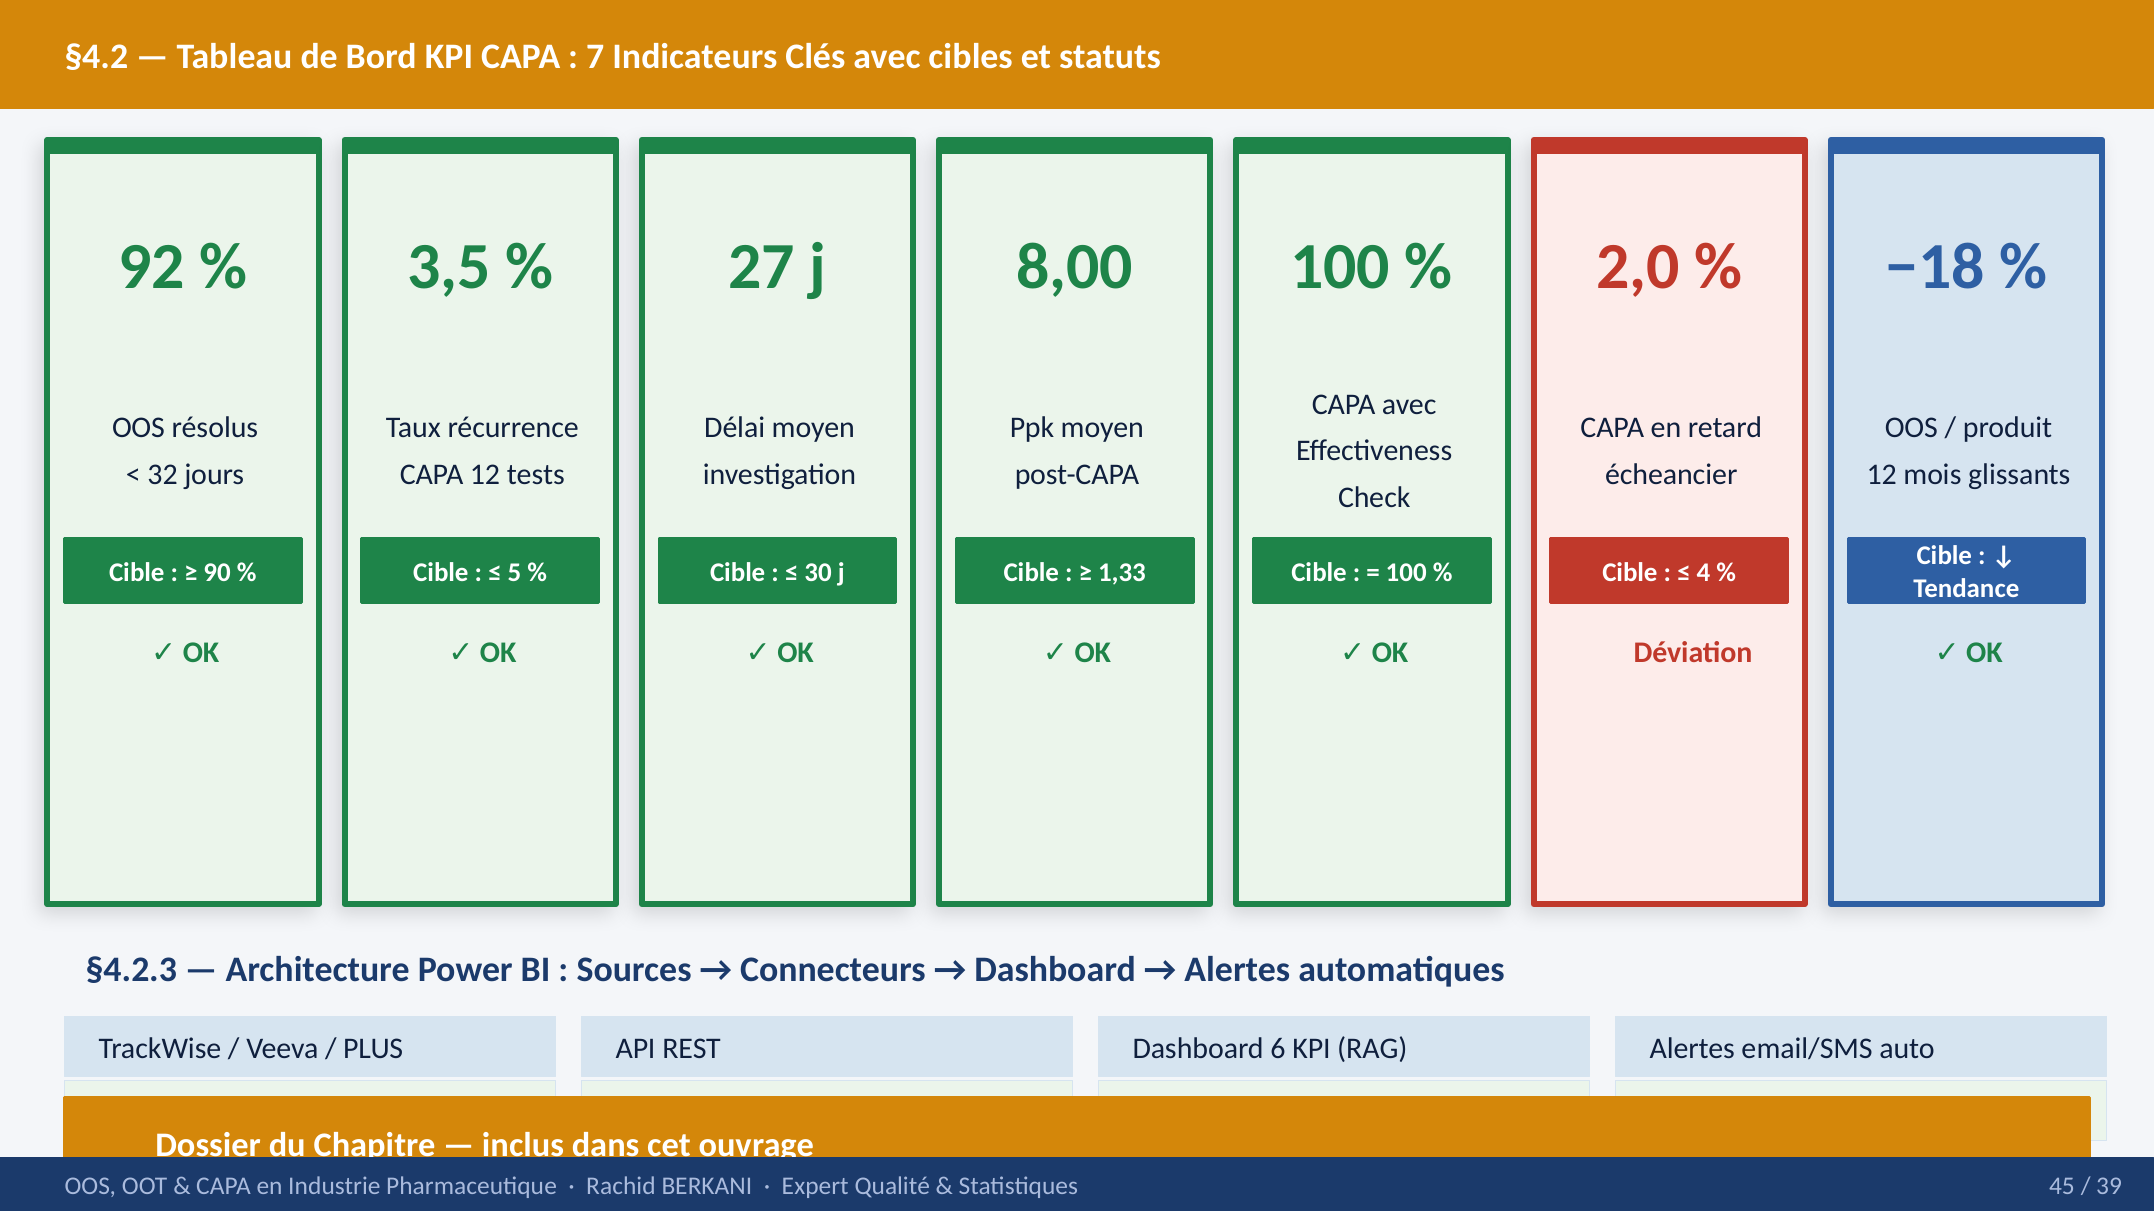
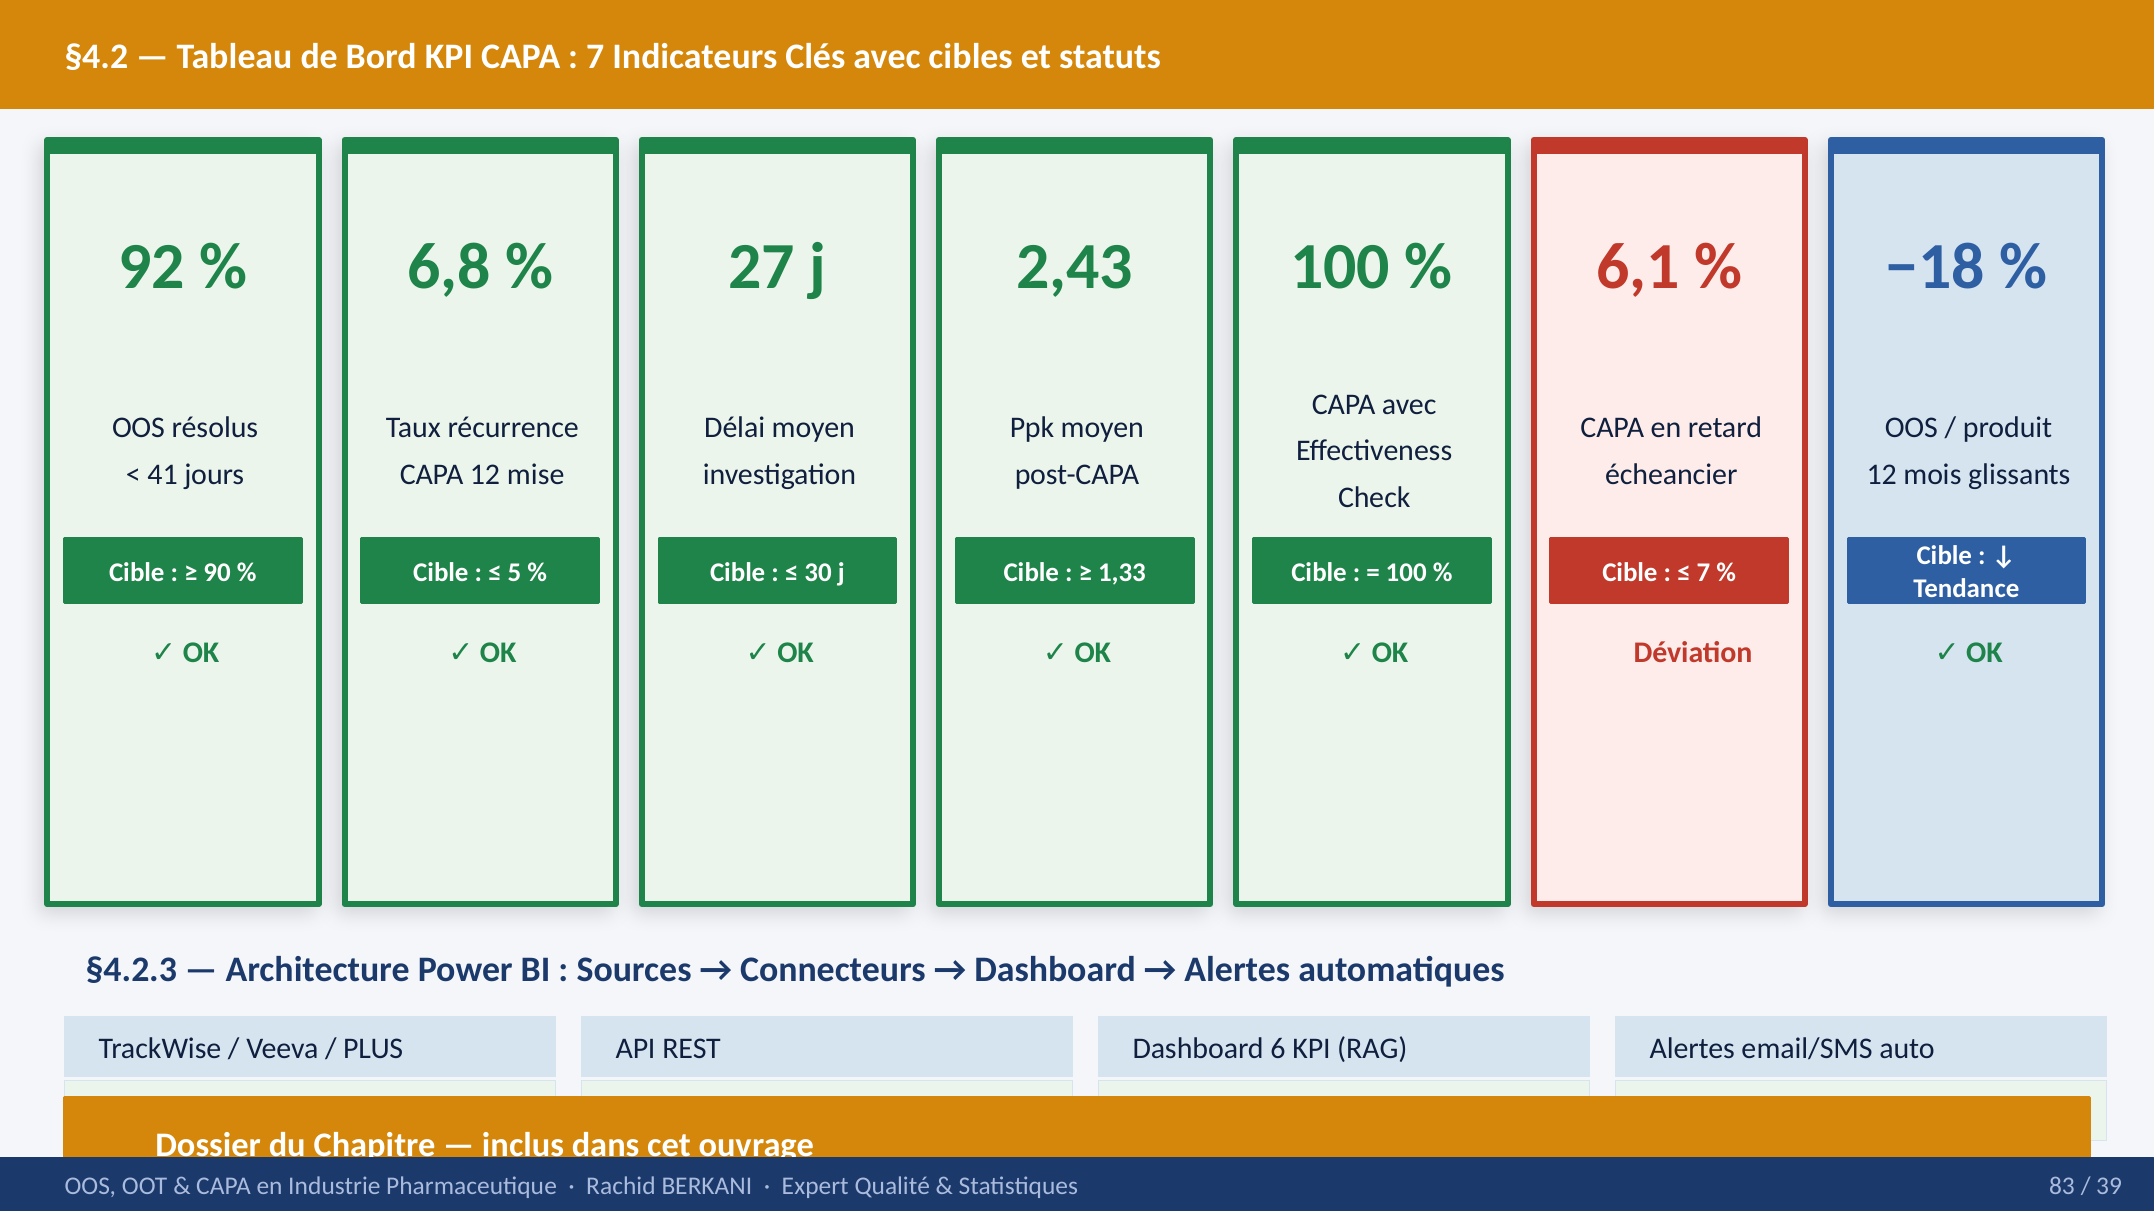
3,5: 3,5 -> 6,8 (449, 267)
8,00: 8,00 -> 2,43 (1075, 267)
2,0: 2,0 -> 6,1 (1638, 267)
32: 32 -> 41 (163, 475)
tests: tests -> mise (536, 475)
4: 4 -> 7 (1703, 573)
45: 45 -> 83 (2062, 1187)
